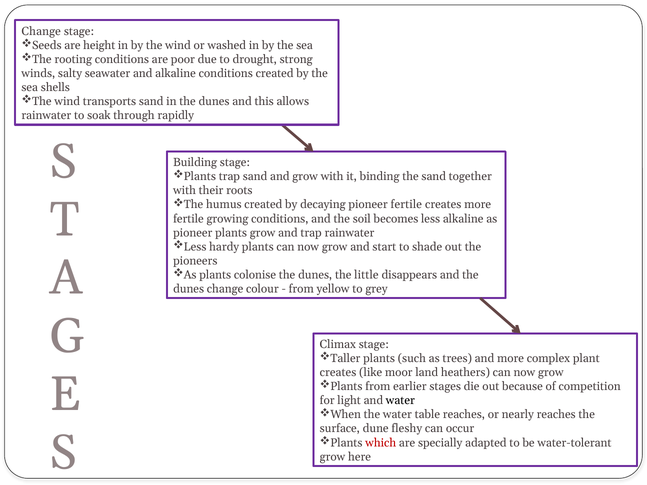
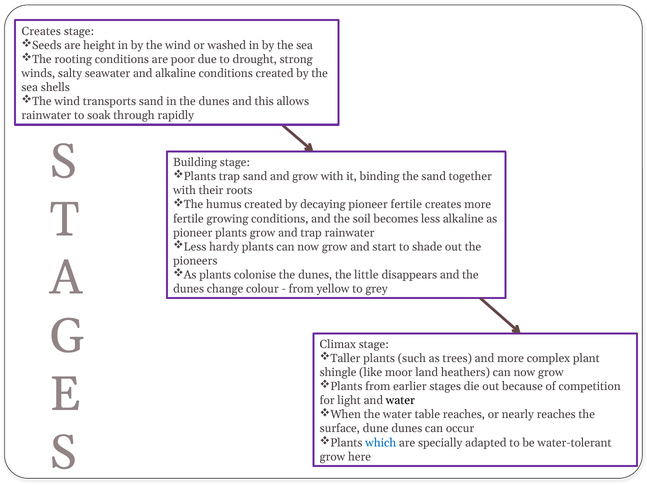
Change: Change -> Creates (41, 31)
creates: creates -> shingle (338, 373)
dune fleshy: fleshy -> dunes (407, 429)
which colour: red -> blue (381, 443)
